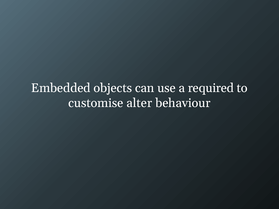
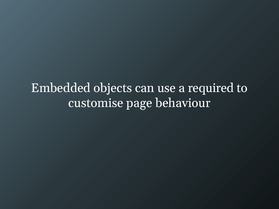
alter: alter -> page (139, 103)
